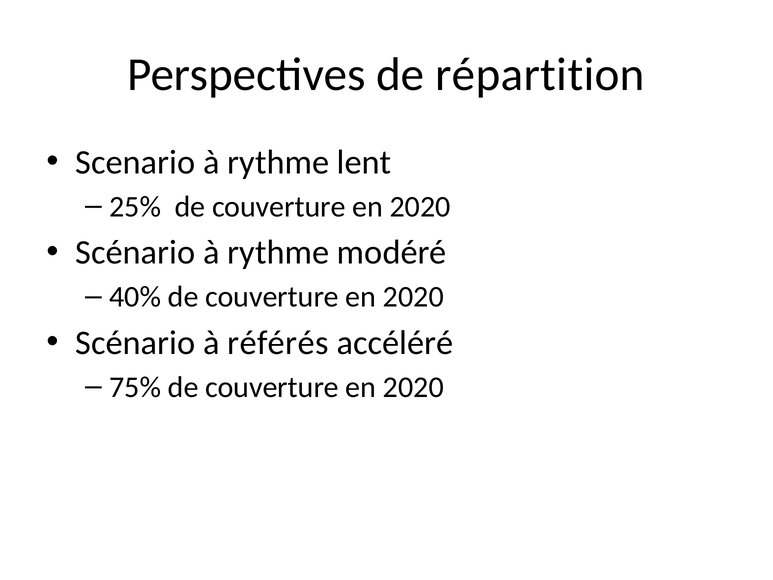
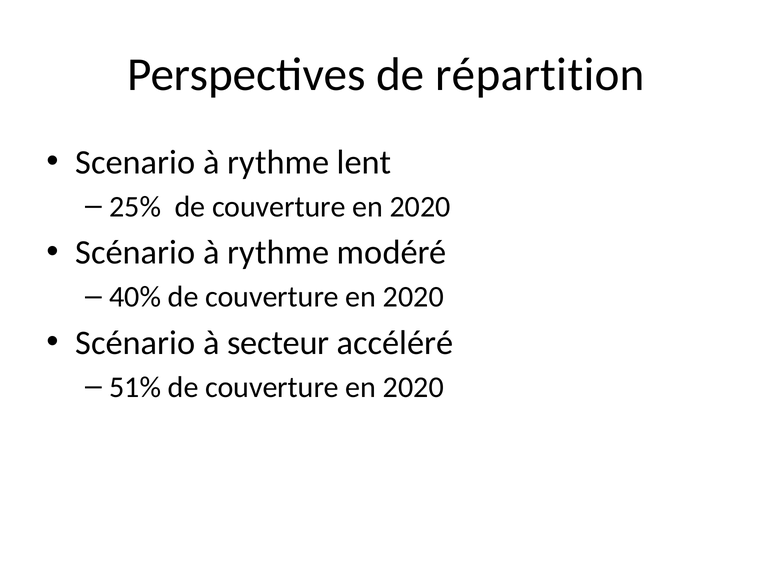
référés: référés -> secteur (278, 343)
75%: 75% -> 51% (135, 387)
